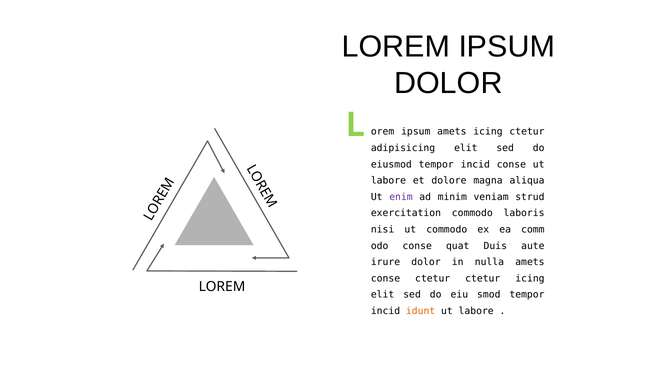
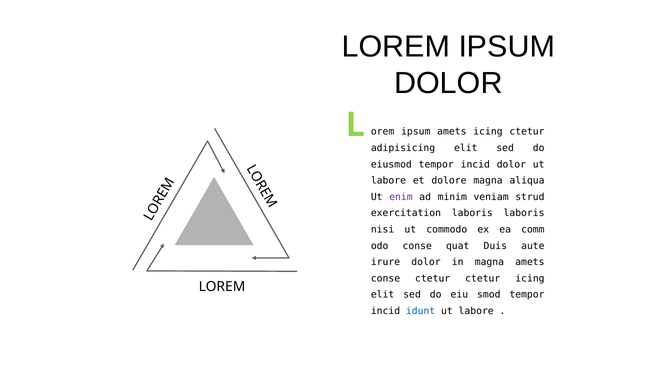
incid conse: conse -> dolor (511, 164)
exercitation commodo: commodo -> laboris (472, 213)
in nulla: nulla -> magna (489, 262)
idunt colour: orange -> blue (421, 311)
